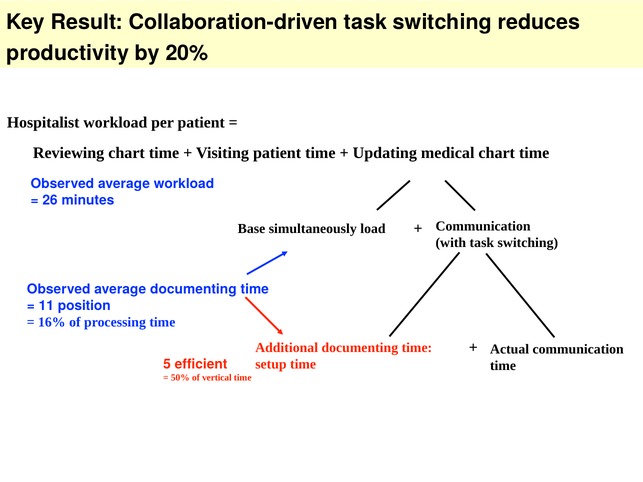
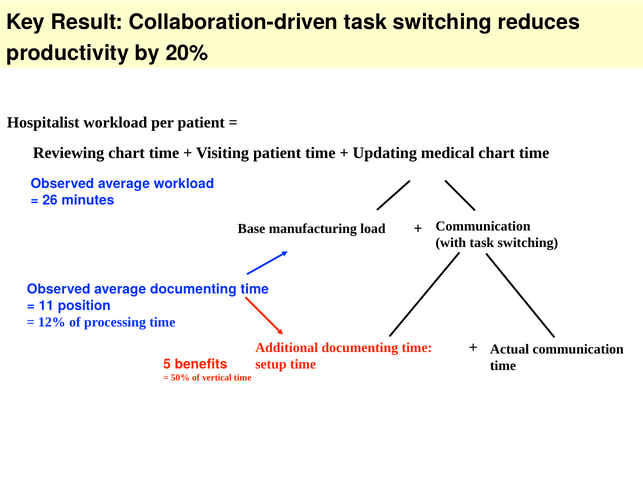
simultaneously: simultaneously -> manufacturing (313, 229)
16%: 16% -> 12% (52, 322)
efficient: efficient -> benefits (201, 364)
